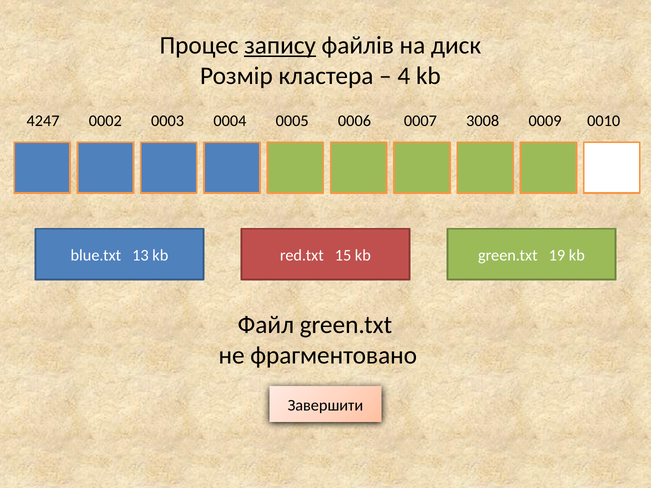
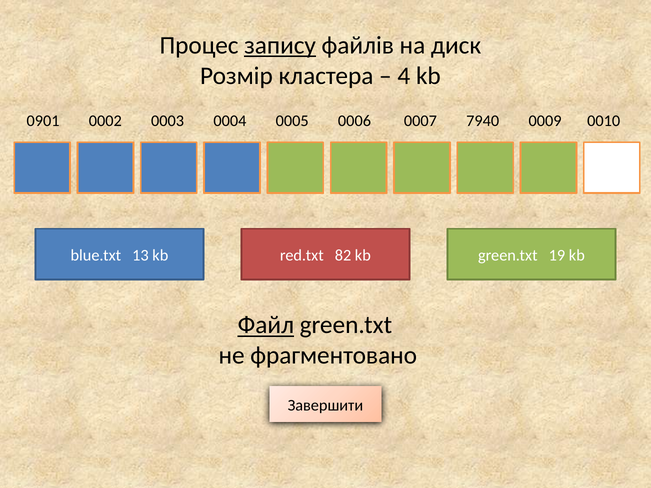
4247: 4247 -> 0901 (43, 121)
3008: 3008 -> 7940 (483, 121)
15: 15 -> 82 (343, 255)
Файл underline: none -> present (266, 325)
